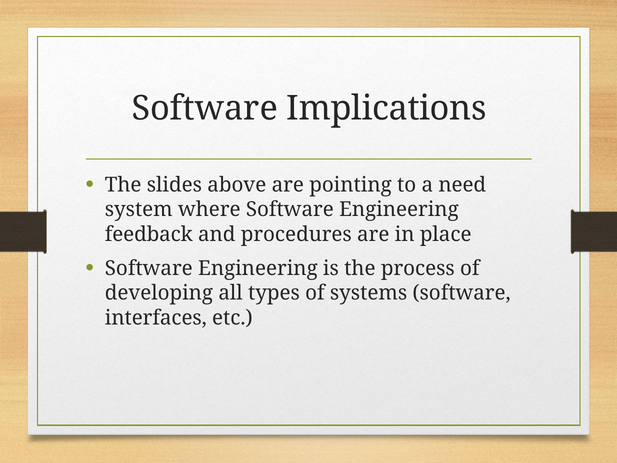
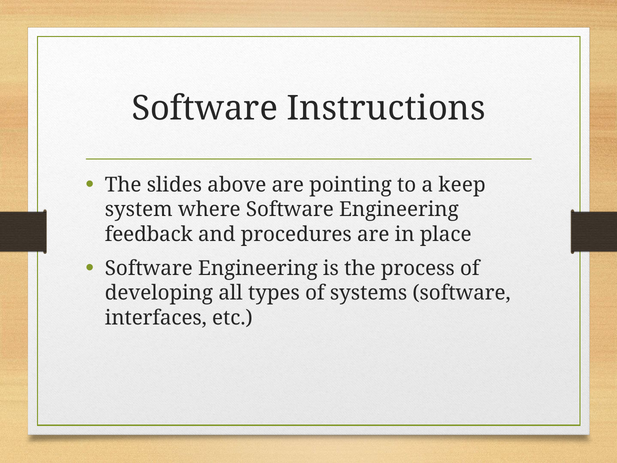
Implications: Implications -> Instructions (386, 108)
need: need -> keep (462, 185)
